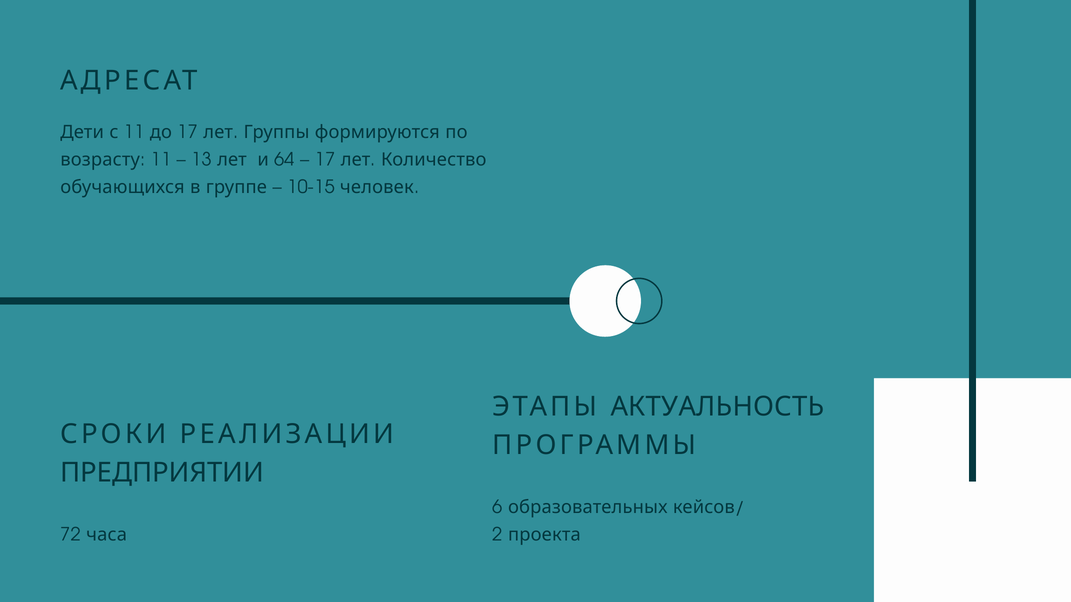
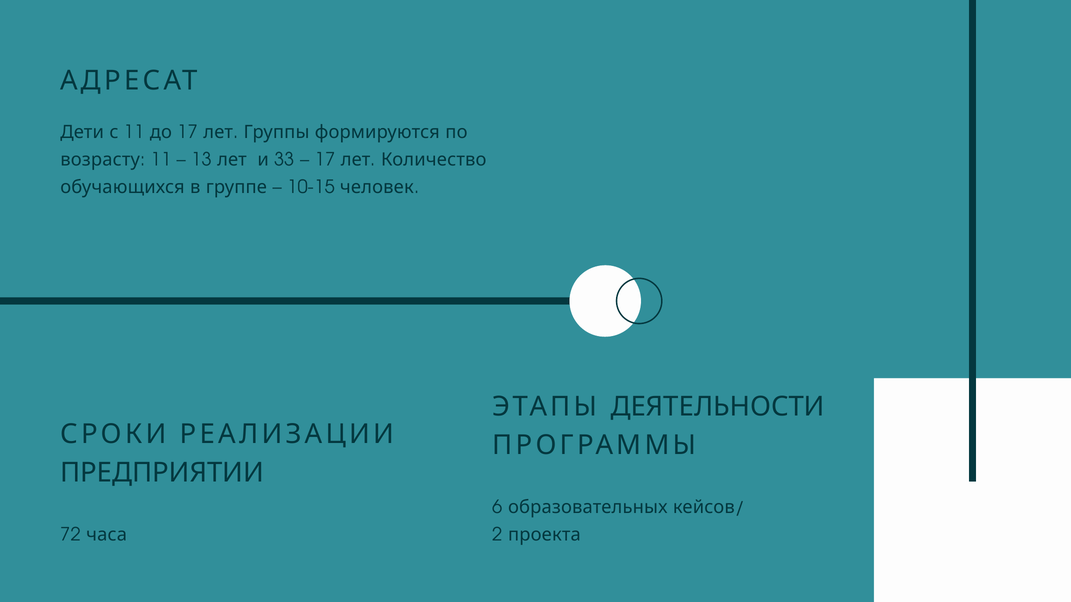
64: 64 -> 33 (284, 160)
АКТУАЛЬНОСТЬ: АКТУАЛЬНОСТЬ -> ДЕЯТЕЛЬНОСТИ (718, 407)
